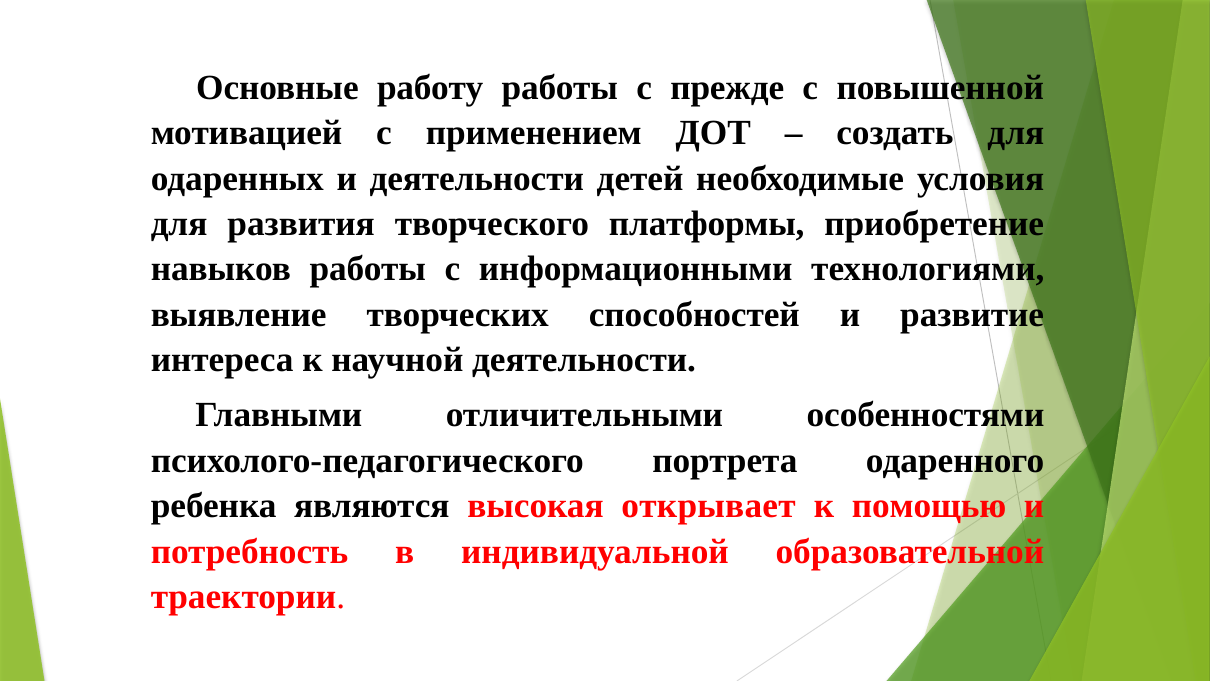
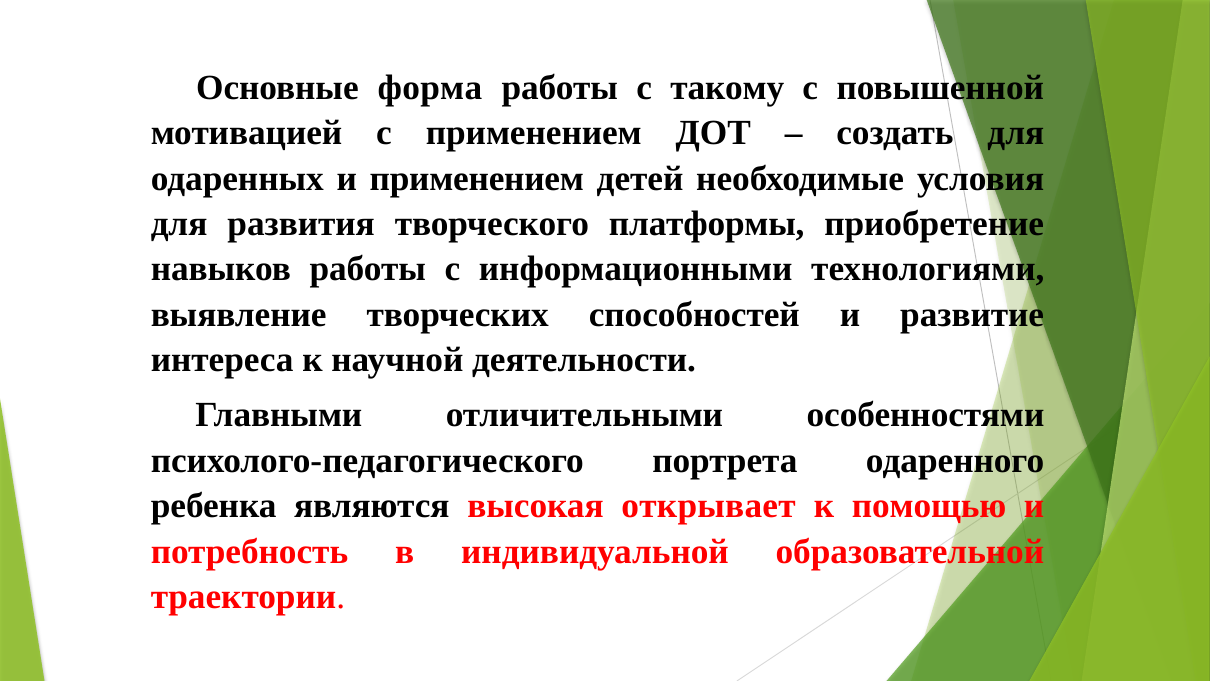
работу: работу -> форма (430, 88)
прежде: прежде -> такому (727, 88)
и деятельности: деятельности -> применением (477, 178)
